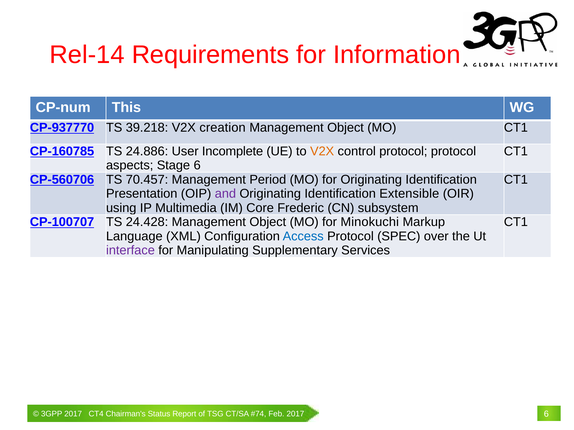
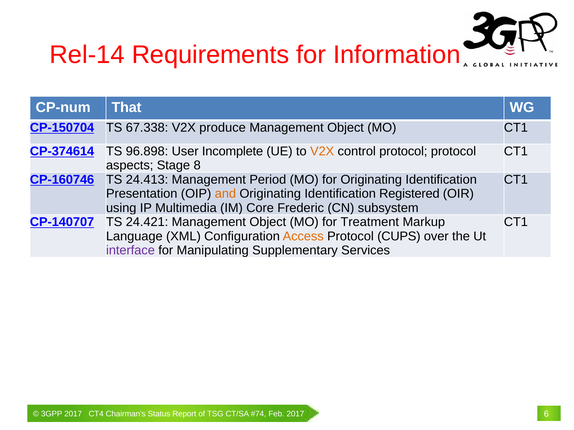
This: This -> That (126, 108)
CP-937770: CP-937770 -> CP-150704 (62, 128)
39.218: 39.218 -> 67.338 (147, 128)
creation: creation -> produce (223, 128)
CP-160785: CP-160785 -> CP-374614 (62, 151)
24.886: 24.886 -> 96.898 (147, 151)
Stage 6: 6 -> 8 (197, 166)
CP-560706: CP-560706 -> CP-160746 (62, 180)
70.457: 70.457 -> 24.413 (147, 180)
and colour: purple -> orange (225, 194)
Extensible: Extensible -> Registered (409, 194)
CP-100707: CP-100707 -> CP-140707 (62, 222)
24.428: 24.428 -> 24.421 (147, 222)
Minokuchi: Minokuchi -> Treatment (370, 222)
Access colour: blue -> orange (303, 236)
SPEC: SPEC -> CUPS (399, 236)
